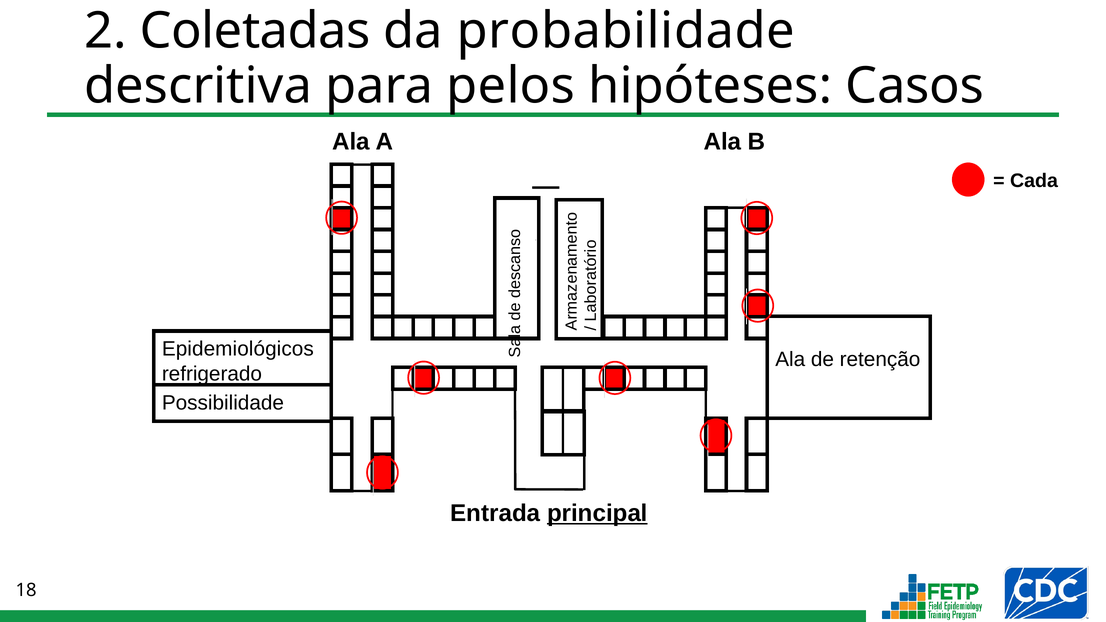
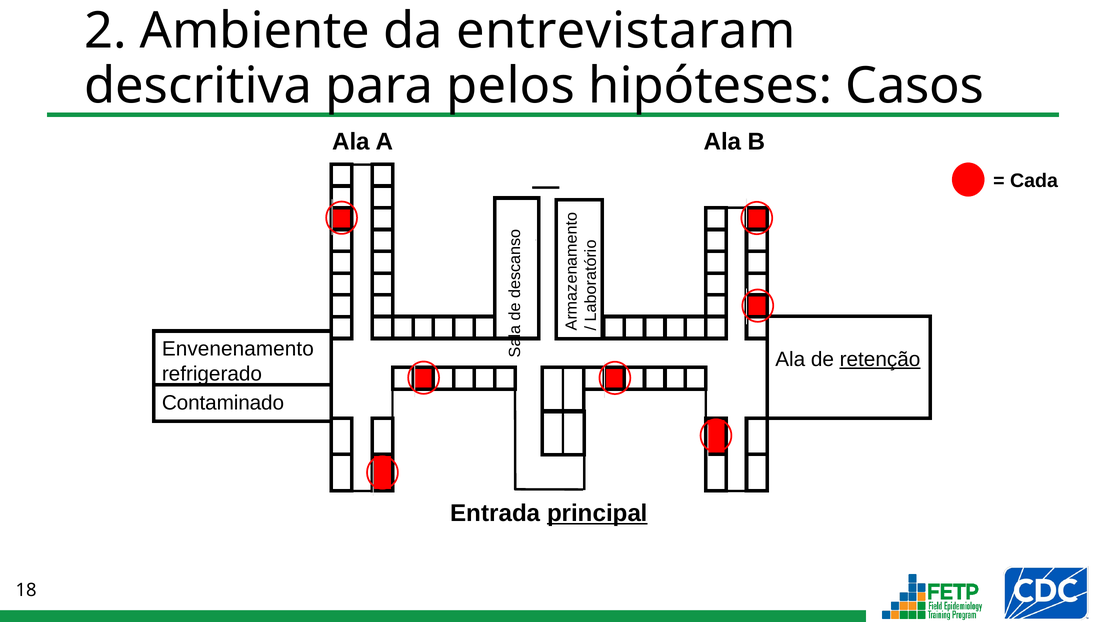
Coletadas: Coletadas -> Ambiente (255, 31)
probabilidade: probabilidade -> entrevistaram (626, 31)
Epidemiológicos: Epidemiológicos -> Envenenamento (238, 349)
retenção underline: none -> present (880, 359)
Possibilidade: Possibilidade -> Contaminado (223, 403)
